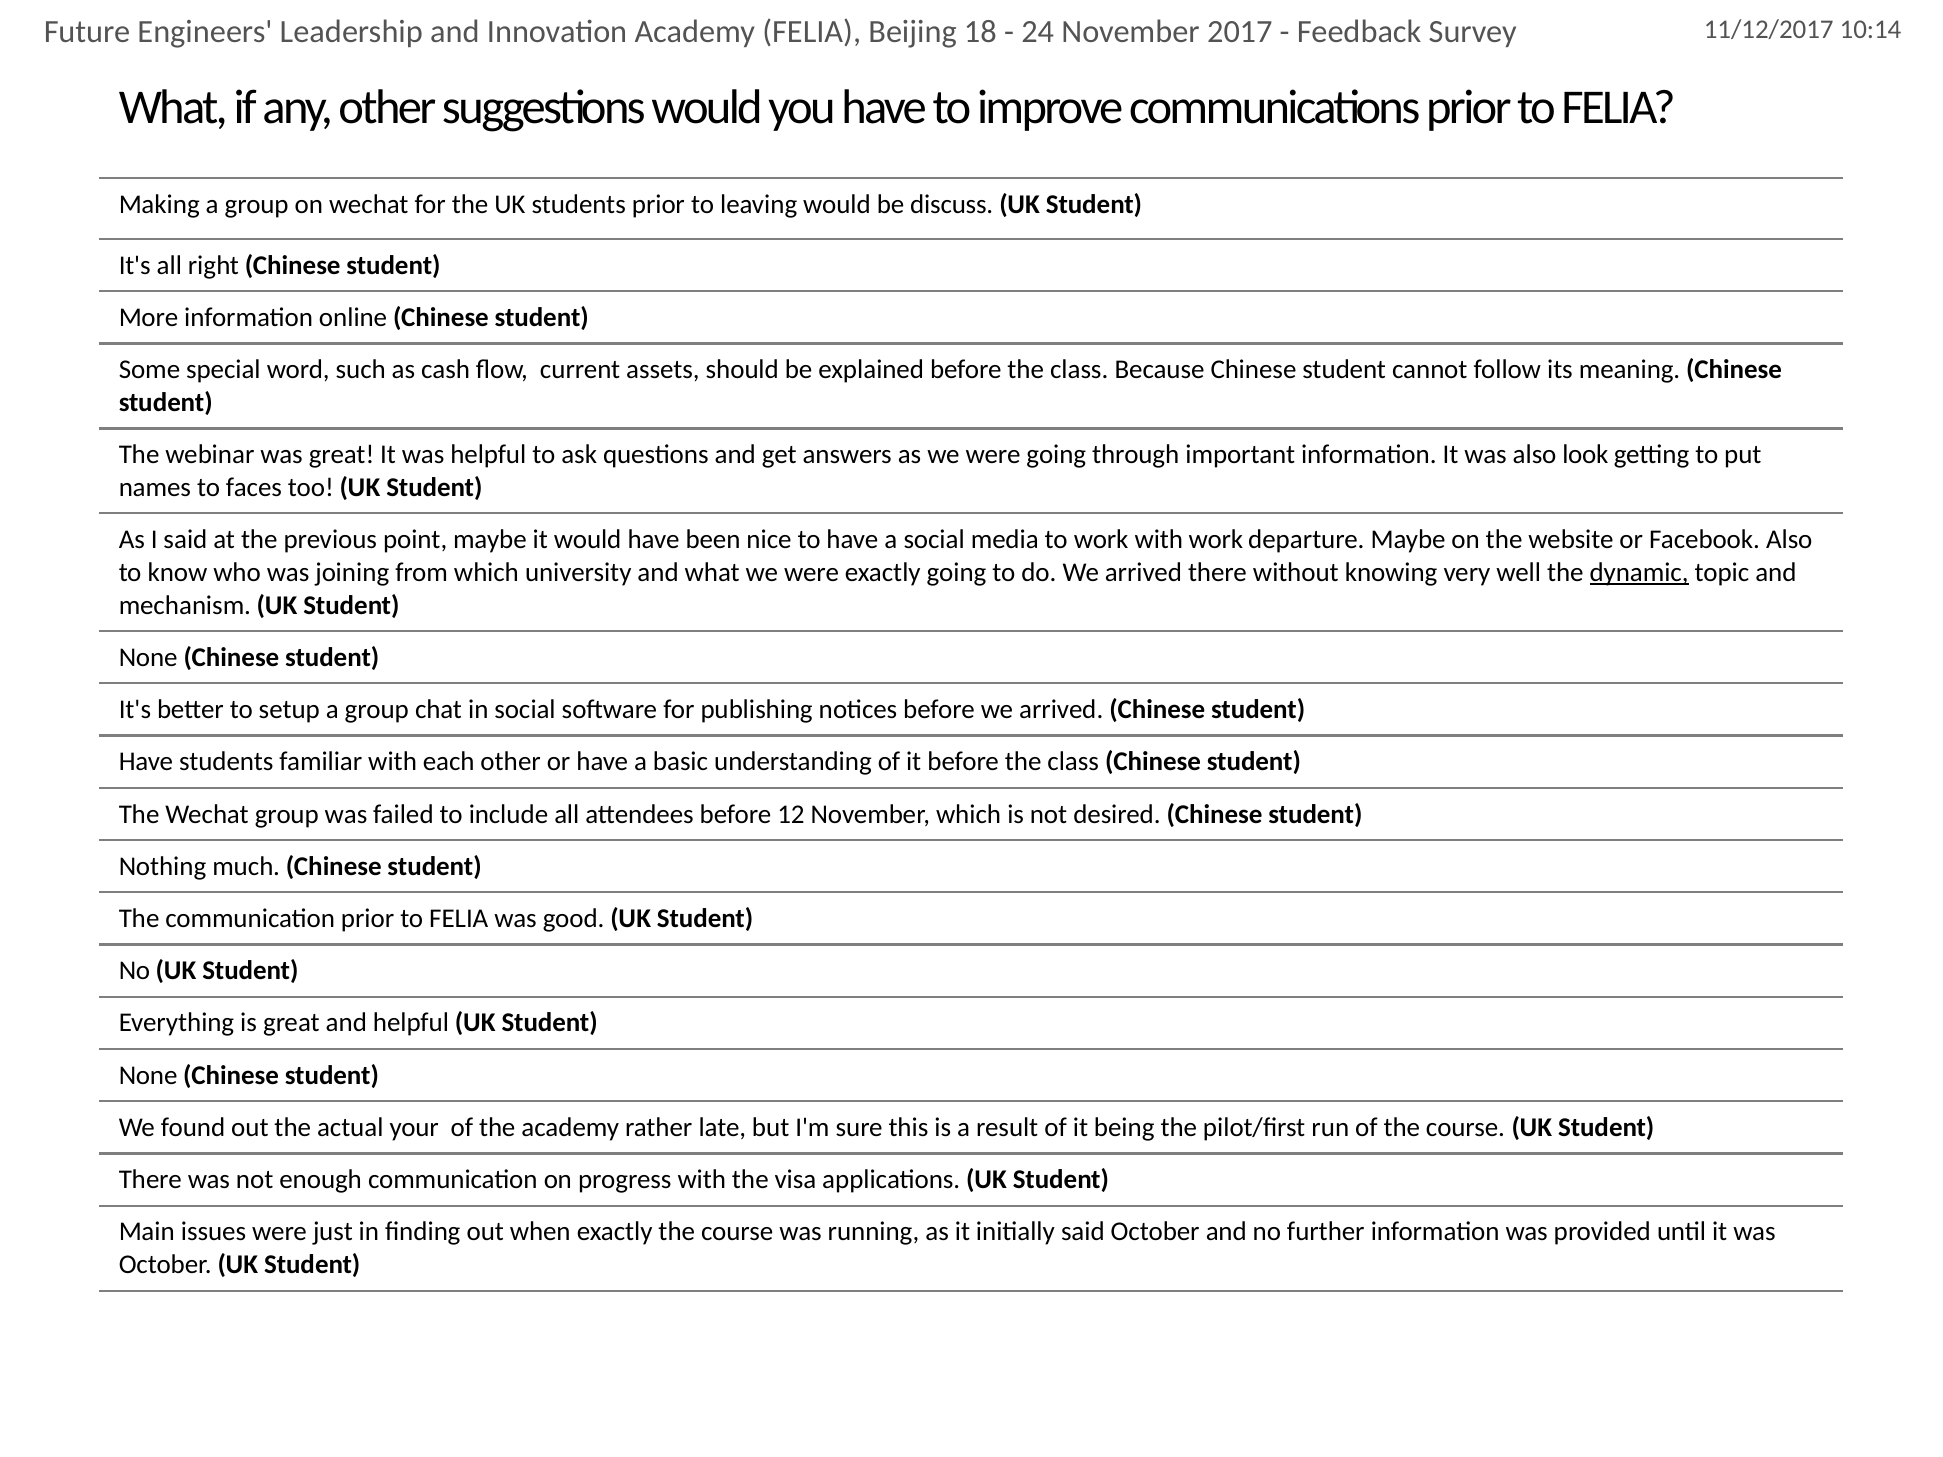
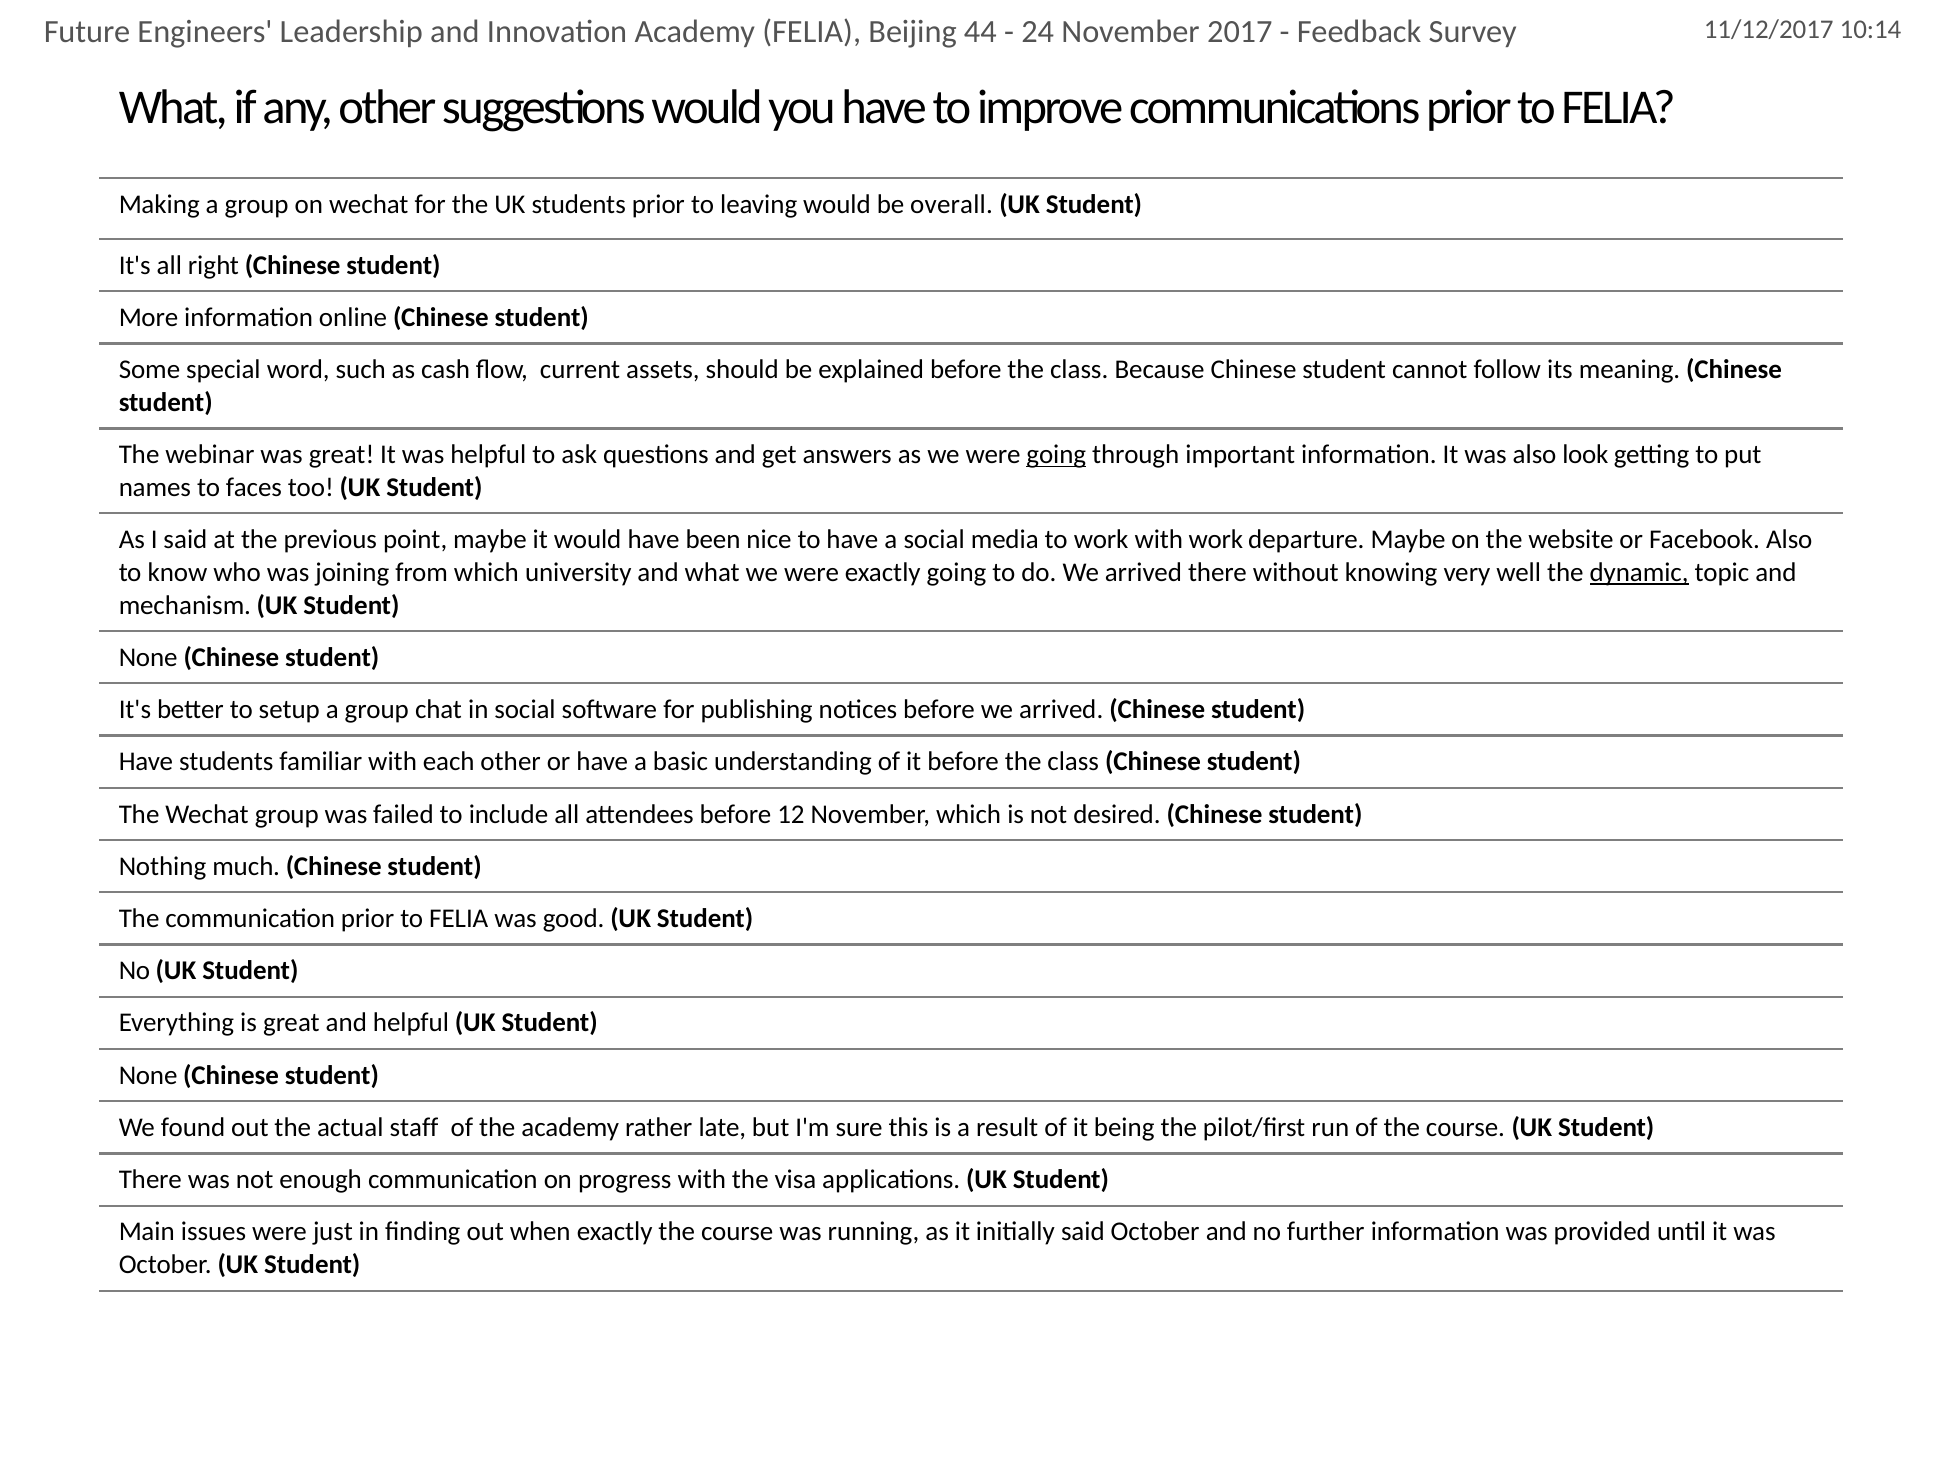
18: 18 -> 44 (980, 32)
discuss: discuss -> overall (952, 204)
going underline: none -> present (1056, 455)
your: your -> staff (414, 1128)
